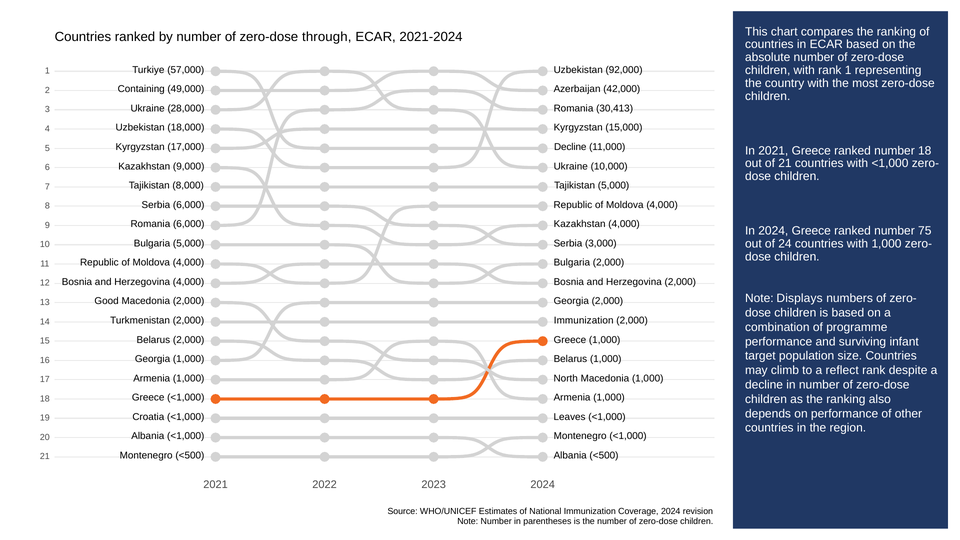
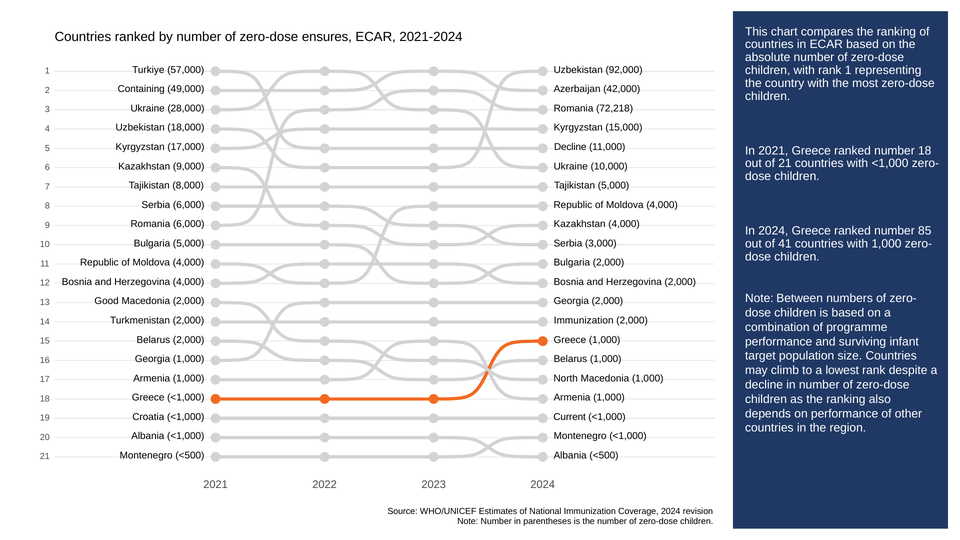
through: through -> ensures (327, 37)
30,413: 30,413 -> 72,218 (615, 108)
75: 75 -> 85 (925, 231)
24: 24 -> 41 (785, 244)
Displays: Displays -> Between (800, 298)
reflect: reflect -> lowest (842, 370)
Leaves: Leaves -> Current (570, 417)
